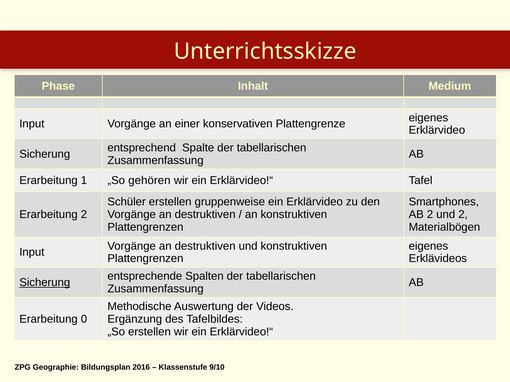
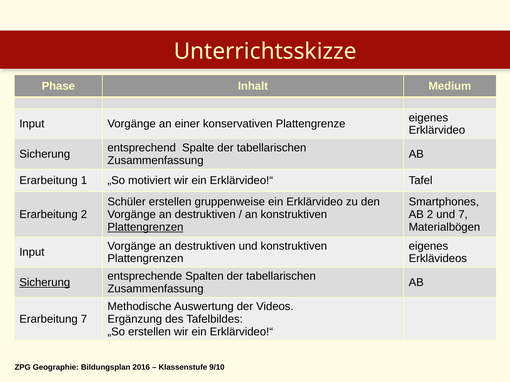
gehören: gehören -> motiviert (149, 181)
und 2: 2 -> 7 (463, 215)
Plattengrenzen underline: none -> present (145, 227)
Erarbeitung 0: 0 -> 7 (84, 319)
